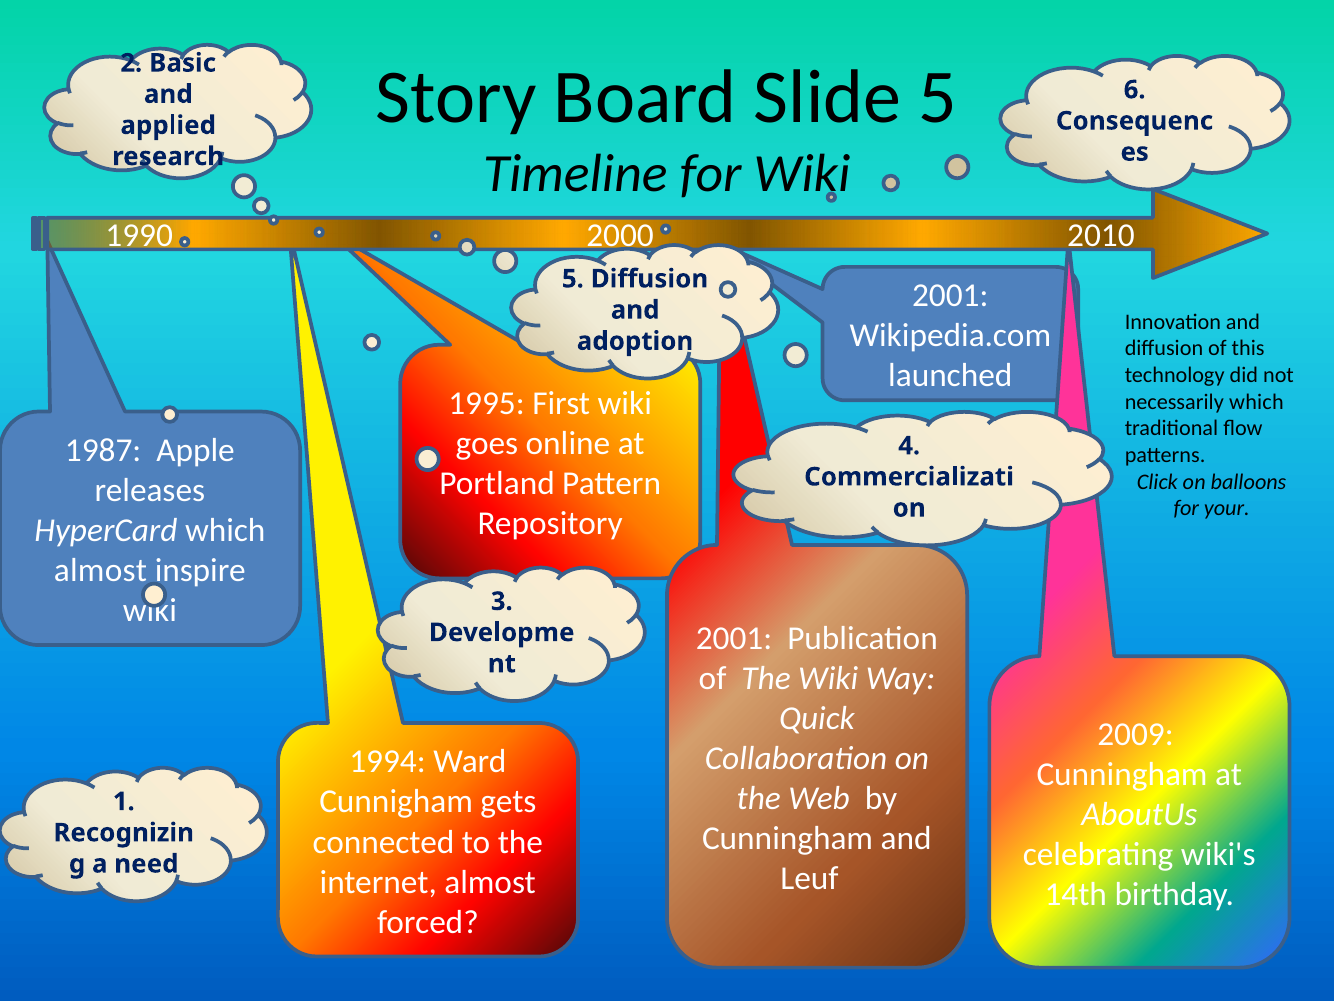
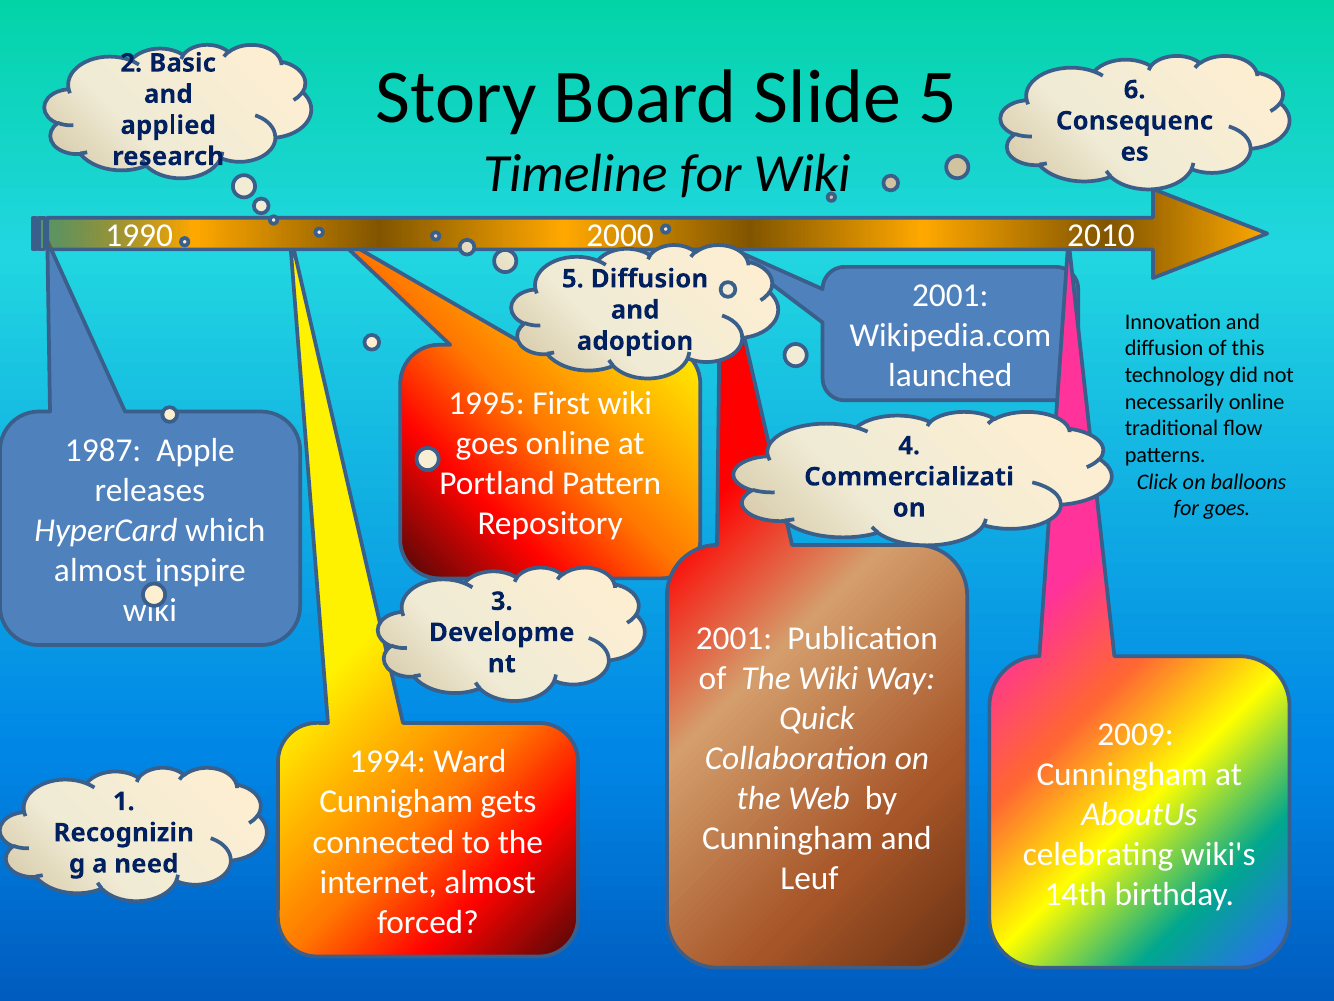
which: which -> online (1257, 402)
for your: your -> goes (1227, 508)
